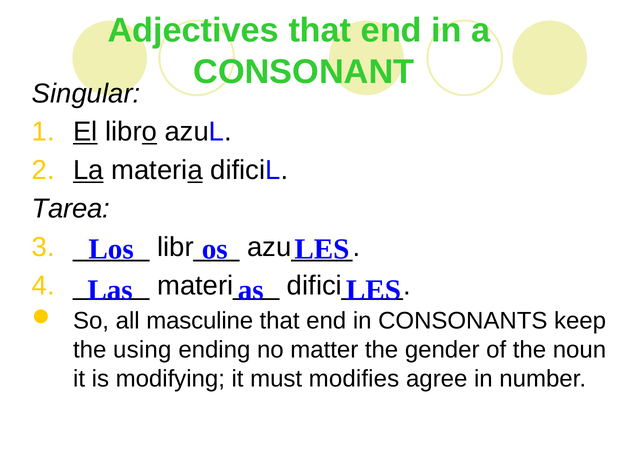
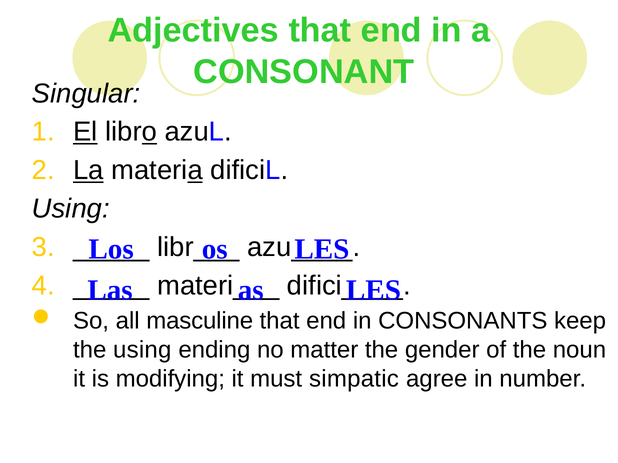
Tarea: Tarea -> Using (71, 209)
modifies: modifies -> simpatic (354, 379)
